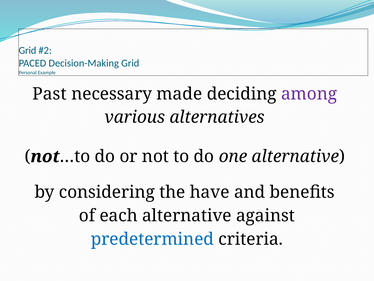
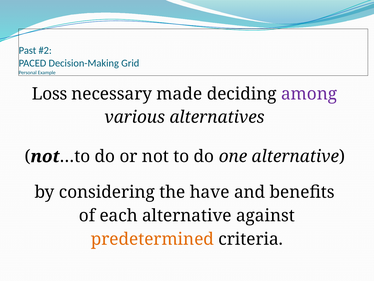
Grid: Grid -> Past (27, 50)
Past: Past -> Loss (50, 94)
predetermined colour: blue -> orange (152, 239)
